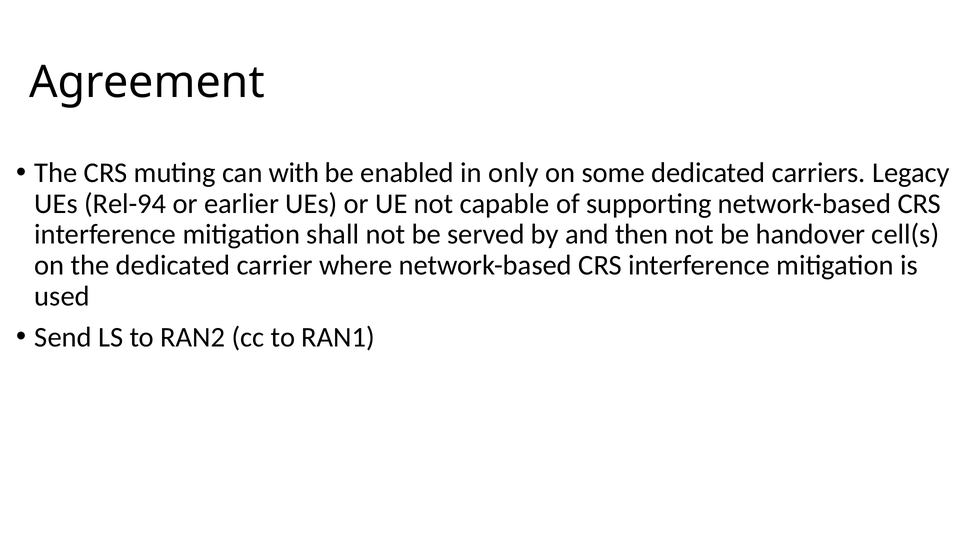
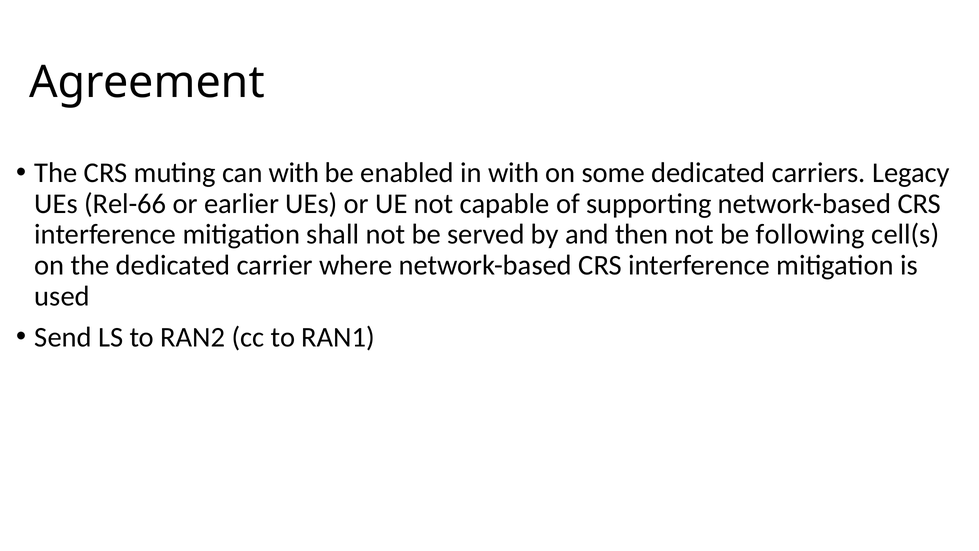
in only: only -> with (514, 173)
Rel-94: Rel-94 -> Rel-66 (125, 204)
handover: handover -> following (810, 234)
